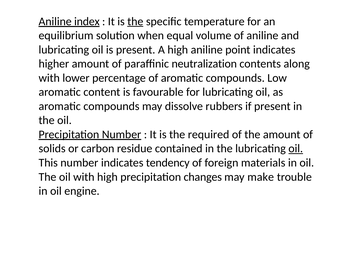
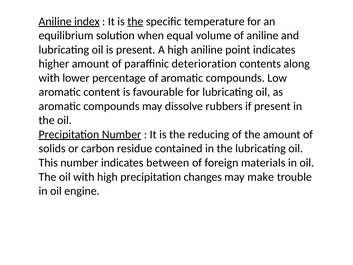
neutralization: neutralization -> deterioration (204, 64)
required: required -> reducing (209, 134)
oil underline: present -> none (296, 148)
tendency: tendency -> between (168, 163)
